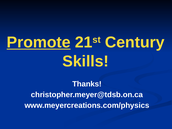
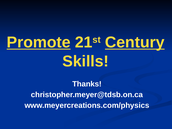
Century underline: none -> present (135, 42)
